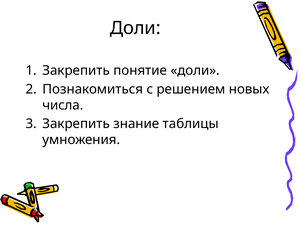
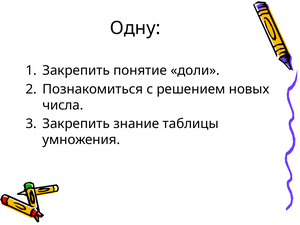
Доли: Доли -> Одну (135, 28)
